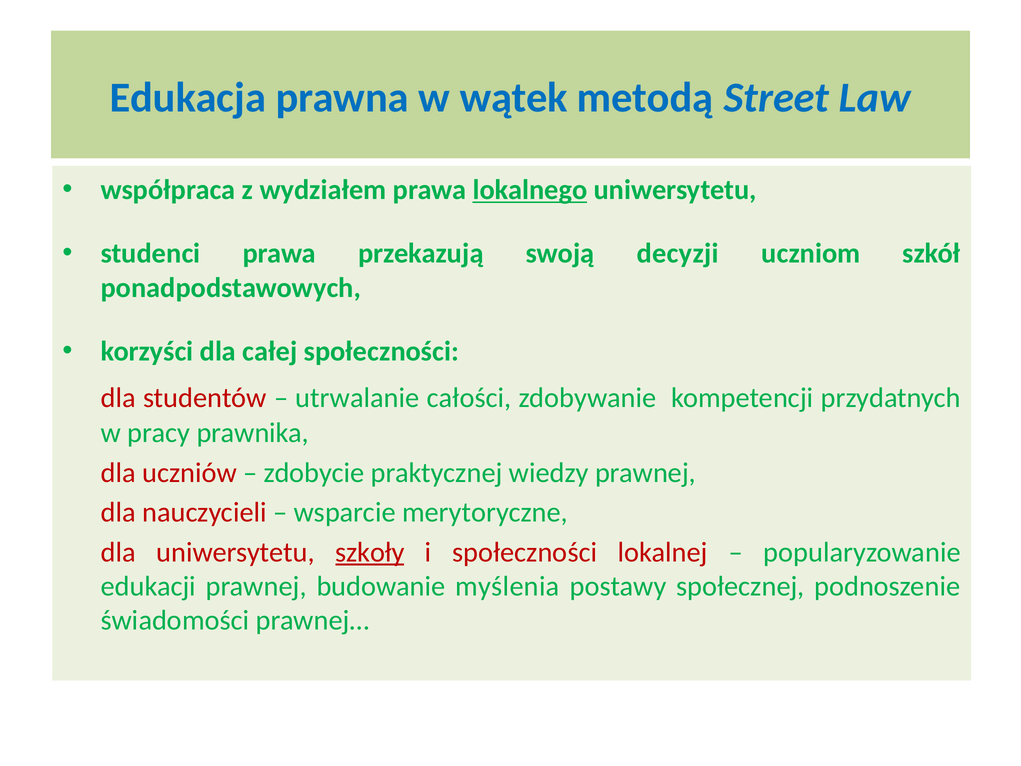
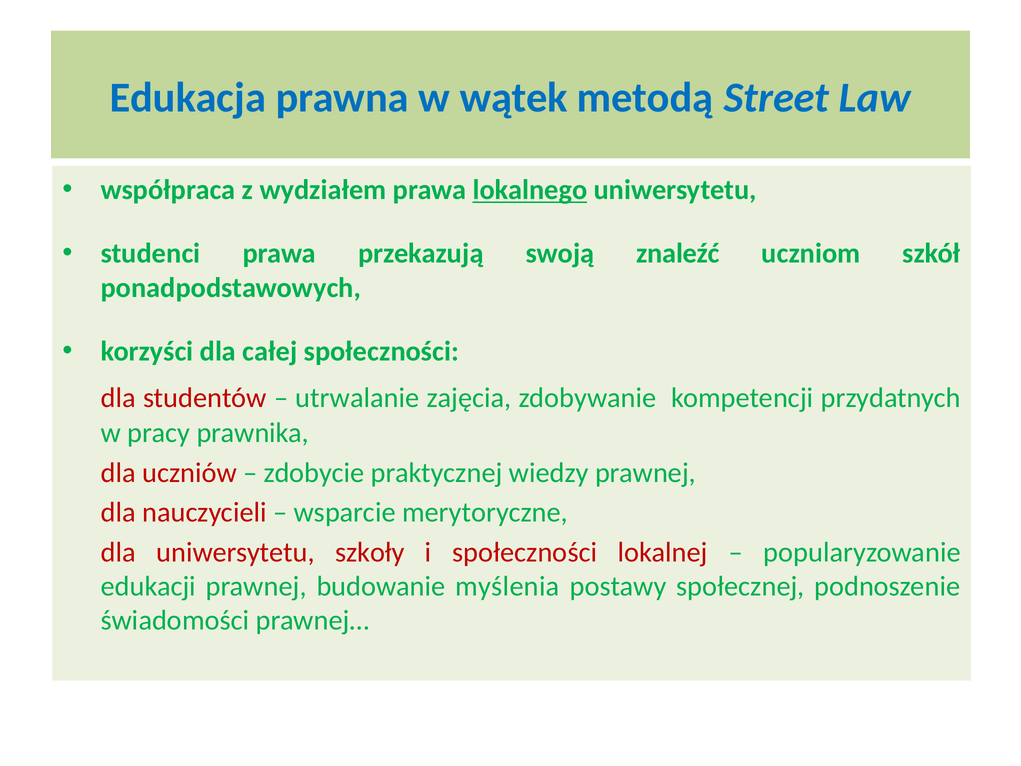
decyzji: decyzji -> znaleźć (678, 254)
całości: całości -> zajęcia (469, 398)
szkoły underline: present -> none (370, 552)
